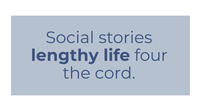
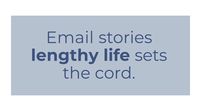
Social: Social -> Email (70, 38)
four: four -> sets (151, 56)
